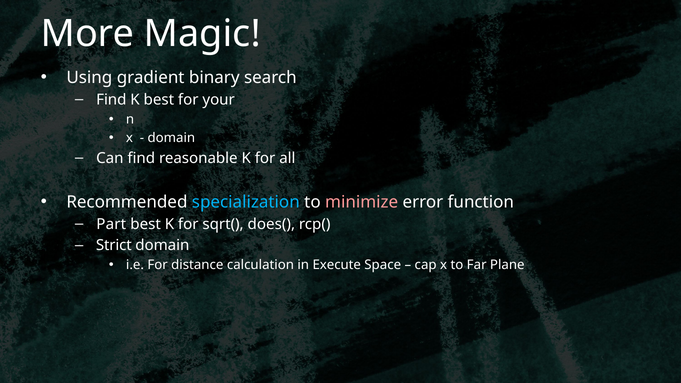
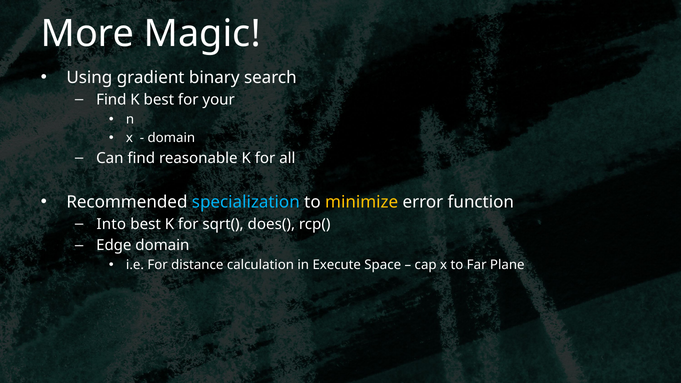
minimize colour: pink -> yellow (362, 202)
Part: Part -> Into (111, 224)
Strict: Strict -> Edge (114, 245)
